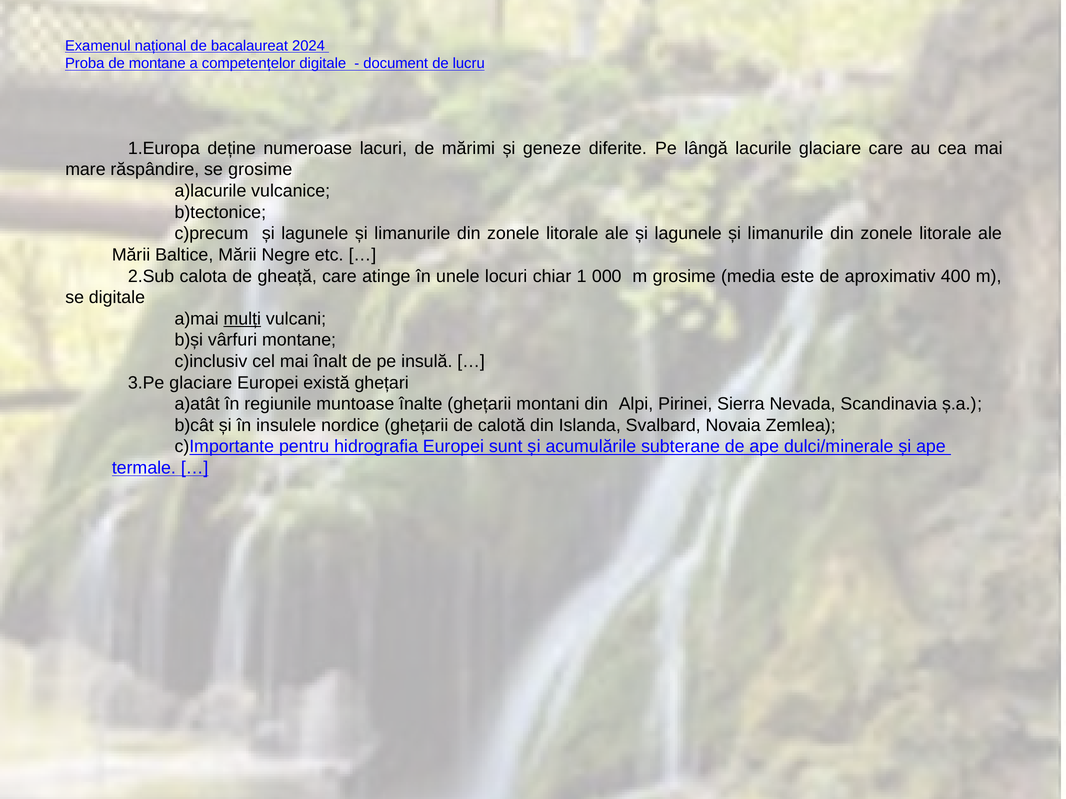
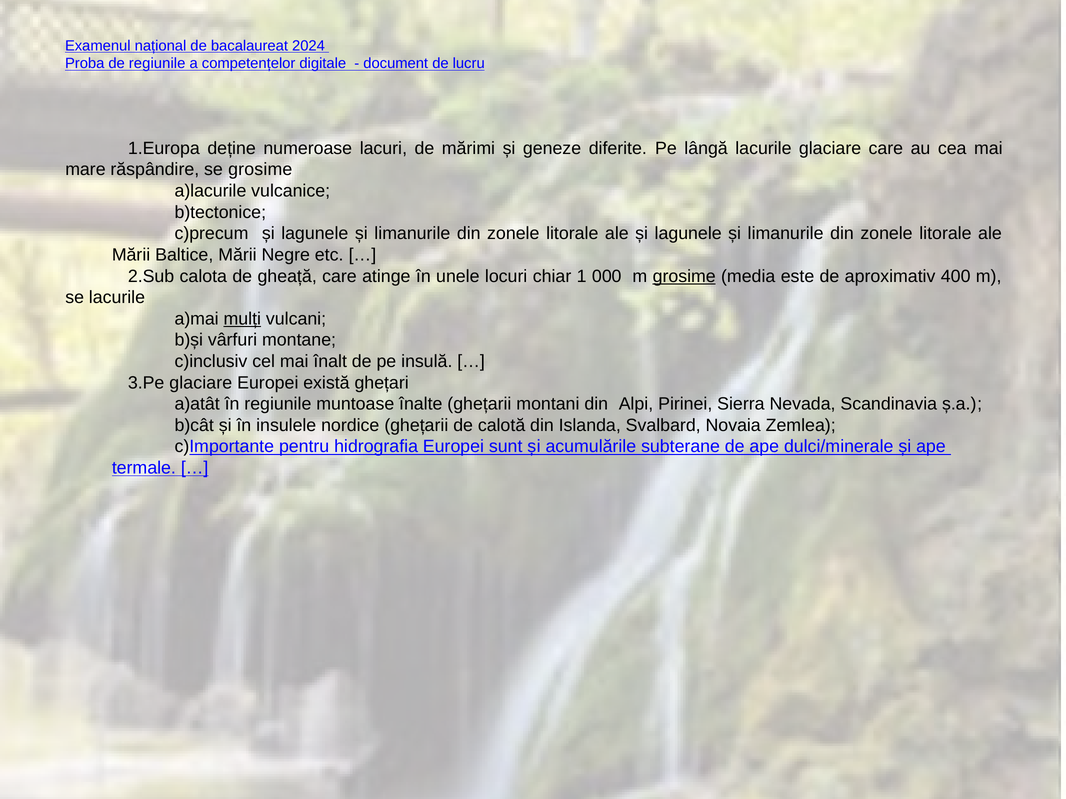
de montane: montane -> regiunile (157, 64)
grosime underline: none -> present (684, 276)
se digitale: digitale -> lacurile (117, 298)
